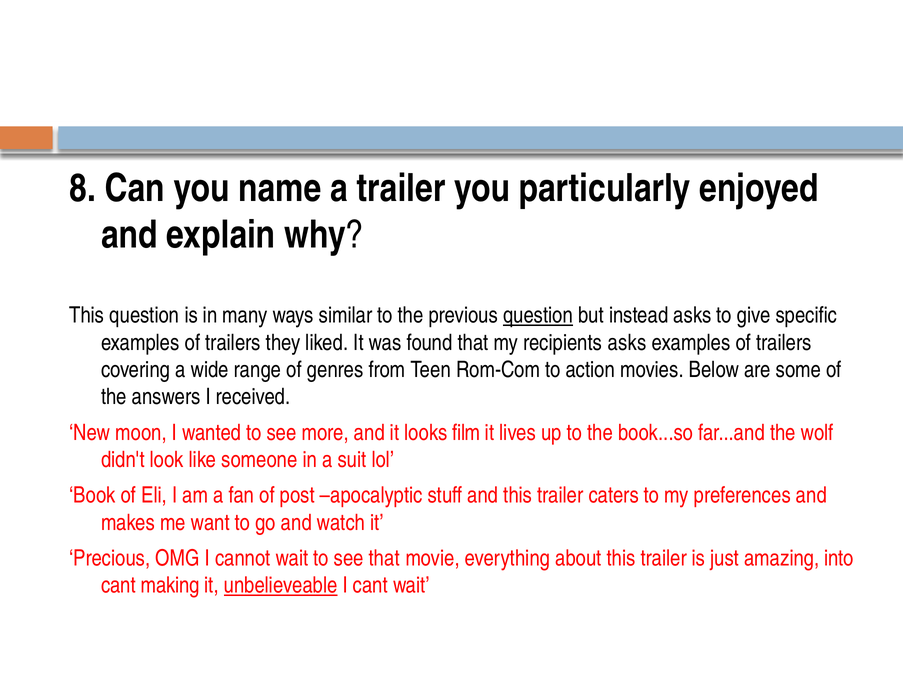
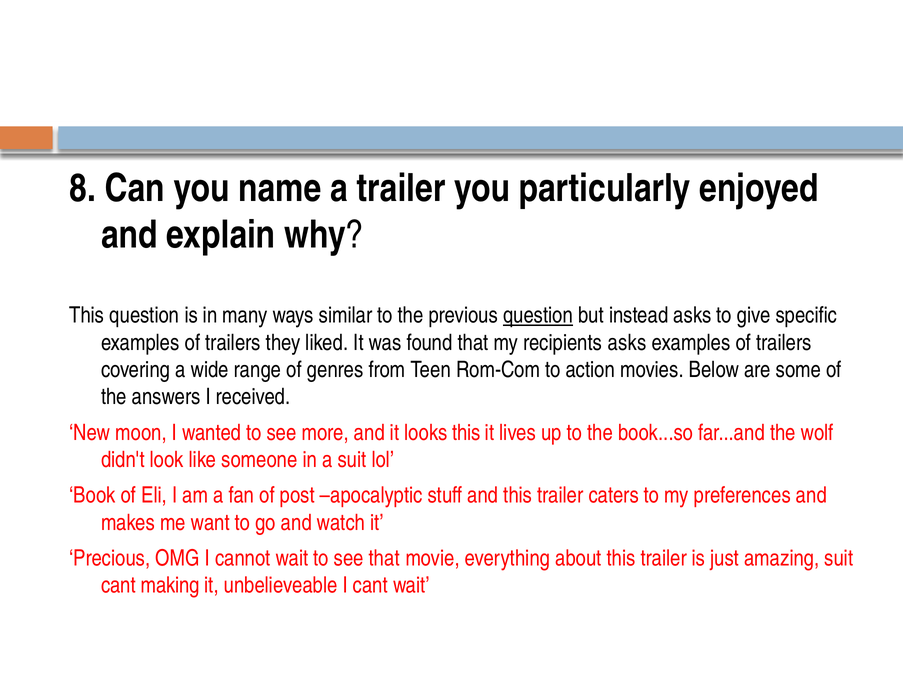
looks film: film -> this (466, 433)
amazing into: into -> suit (839, 559)
unbelieveable underline: present -> none (281, 586)
